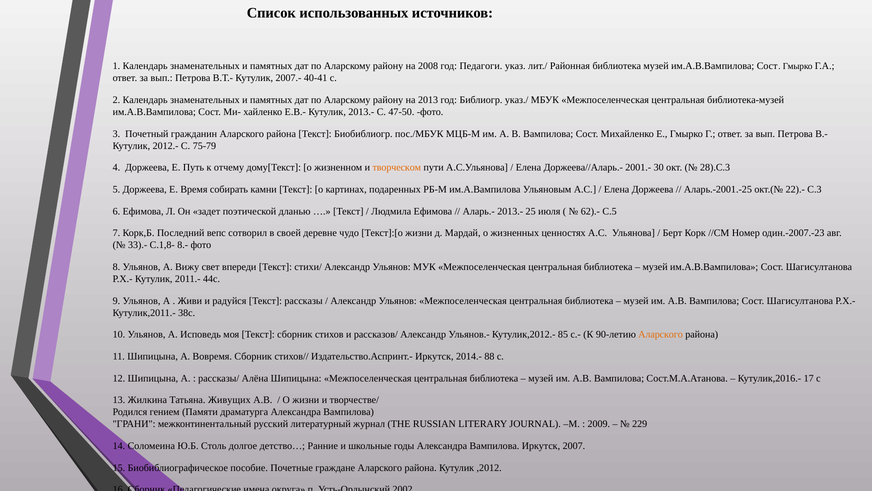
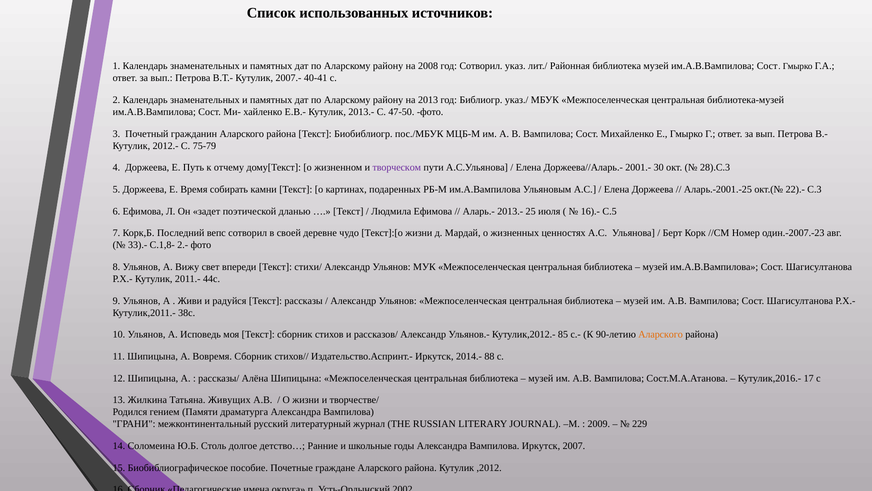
год Педагоги: Педагоги -> Сотворил (481, 66)
творческом colour: orange -> purple (397, 167)
62).-: 62).- -> 16).- (590, 211)
8.-: 8.- -> 2.- (183, 245)
